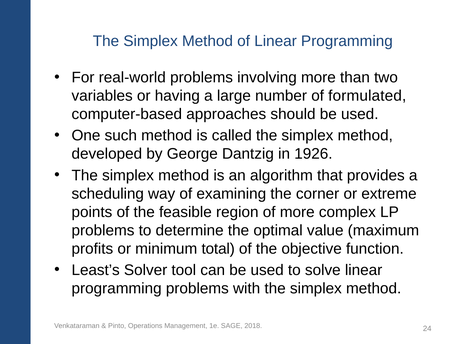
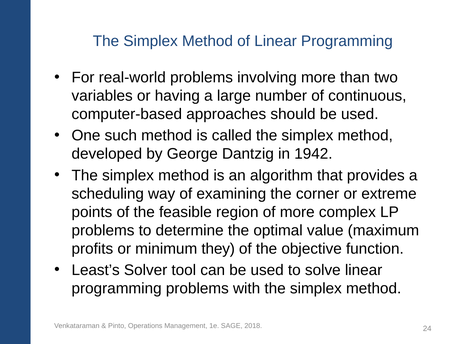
formulated: formulated -> continuous (367, 96)
1926: 1926 -> 1942 (313, 154)
total: total -> they (218, 249)
